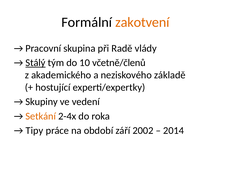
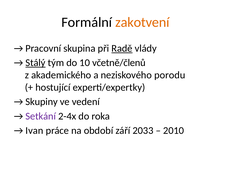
Radě underline: none -> present (122, 48)
základě: základě -> porodu (170, 75)
Setkání colour: orange -> purple (41, 116)
Tipy: Tipy -> Ivan (34, 131)
2002: 2002 -> 2033 (143, 131)
2014: 2014 -> 2010 (174, 131)
